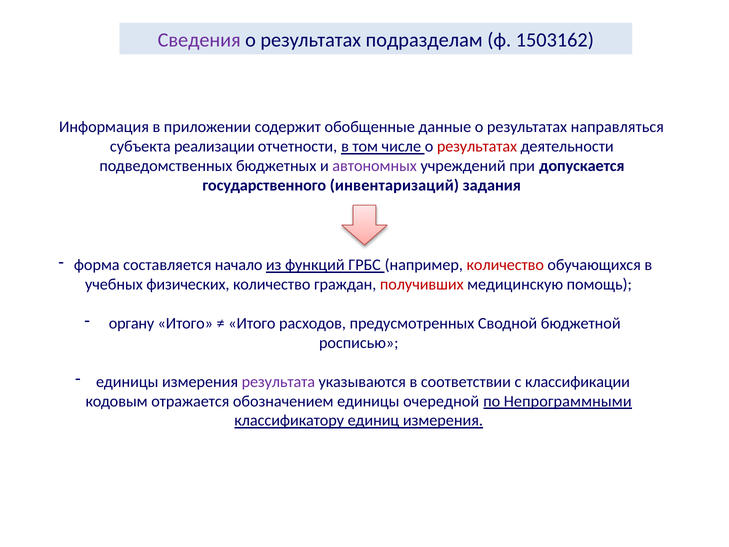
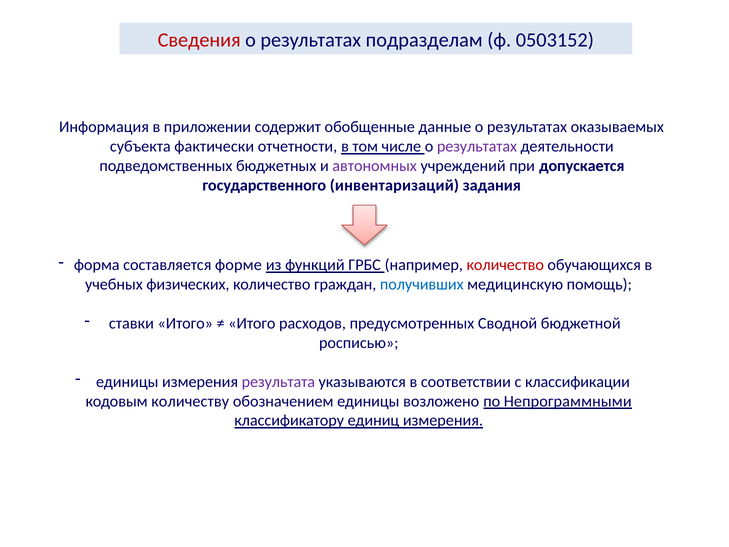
Сведения colour: purple -> red (199, 40)
1503162: 1503162 -> 0503152 (555, 40)
направляться: направляться -> оказываемых (617, 127)
реализации: реализации -> фактически (214, 146)
результатах colour: red -> purple (477, 146)
начало: начало -> форме (238, 265)
получивших colour: red -> blue (422, 284)
органу: органу -> ставки (131, 323)
отражается: отражается -> количеству (190, 401)
очередной: очередной -> возложено (441, 401)
